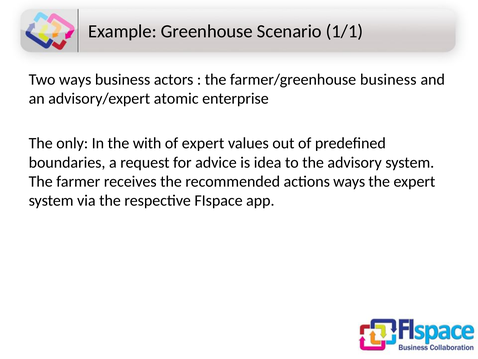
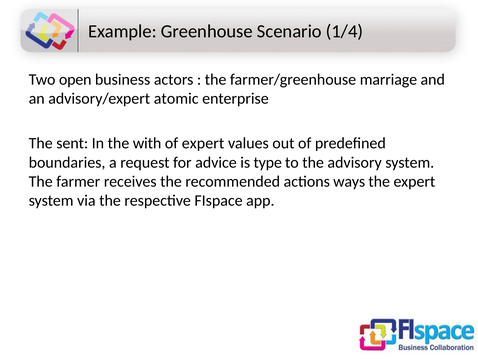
1/1: 1/1 -> 1/4 (345, 31)
Two ways: ways -> open (75, 79)
farmer/greenhouse business: business -> marriage (388, 79)
only: only -> sent (72, 143)
idea: idea -> type (268, 162)
